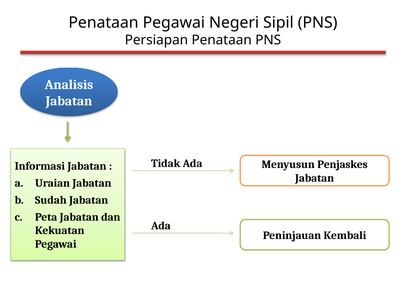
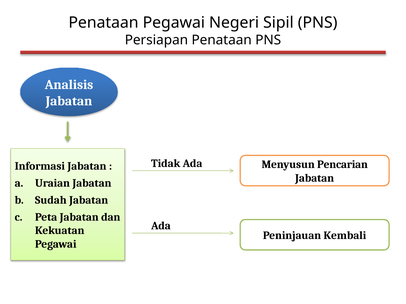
Penjaskes: Penjaskes -> Pencarian (343, 165)
